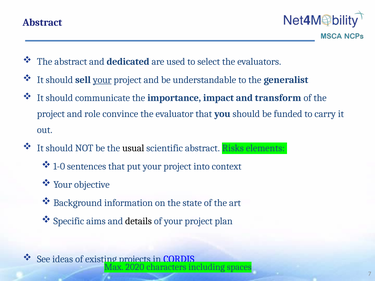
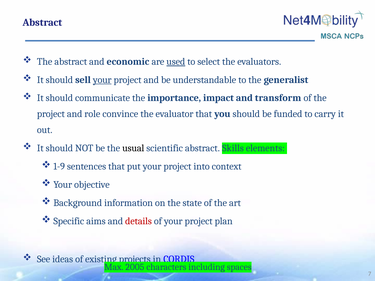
dedicated: dedicated -> economic (128, 62)
used underline: none -> present (176, 62)
Risks: Risks -> Skills (233, 148)
1-0: 1-0 -> 1-9 (59, 166)
details colour: black -> red (138, 221)
2020: 2020 -> 2005 (135, 267)
